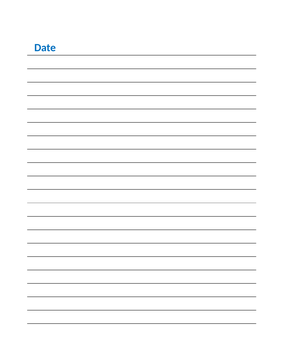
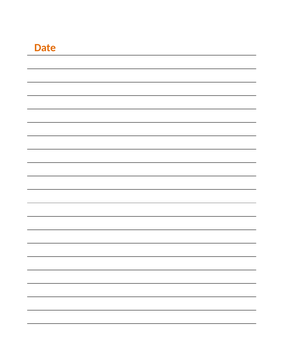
Date colour: blue -> orange (45, 48)
